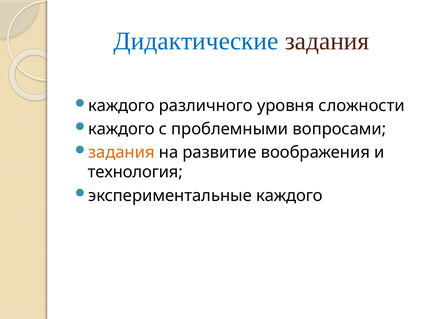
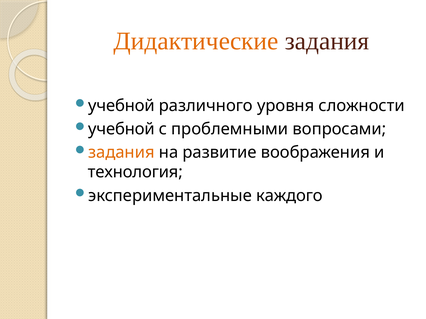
Дидактические colour: blue -> orange (196, 41)
каждого: каждого -> учебной (121, 106)
каждого: каждого -> учебной (121, 129)
